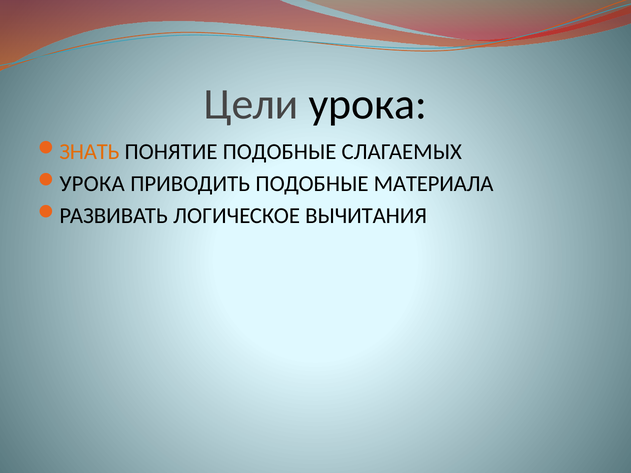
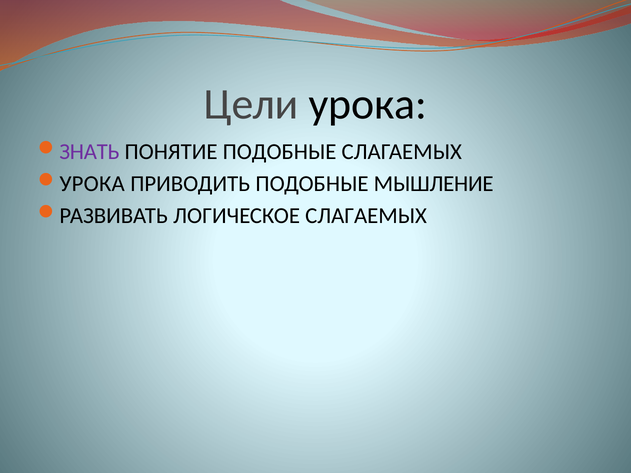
ЗНАТЬ colour: orange -> purple (89, 152)
МАТЕРИАЛА: МАТЕРИАЛА -> МЫШЛЕНИЕ (434, 184)
ЛОГИЧЕСКОЕ ВЫЧИТАНИЯ: ВЫЧИТАНИЯ -> СЛАГАЕМЫХ (366, 216)
